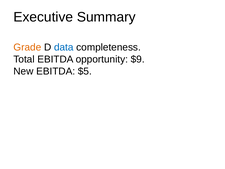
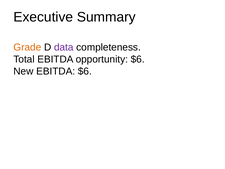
data colour: blue -> purple (64, 47)
opportunity $9: $9 -> $6 (138, 59)
EBITDA $5: $5 -> $6 (85, 71)
